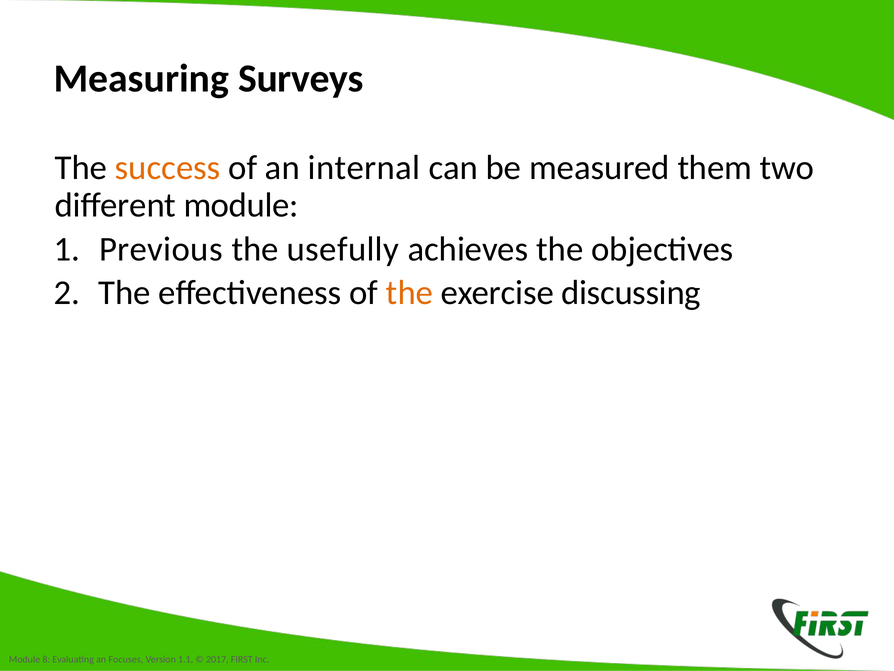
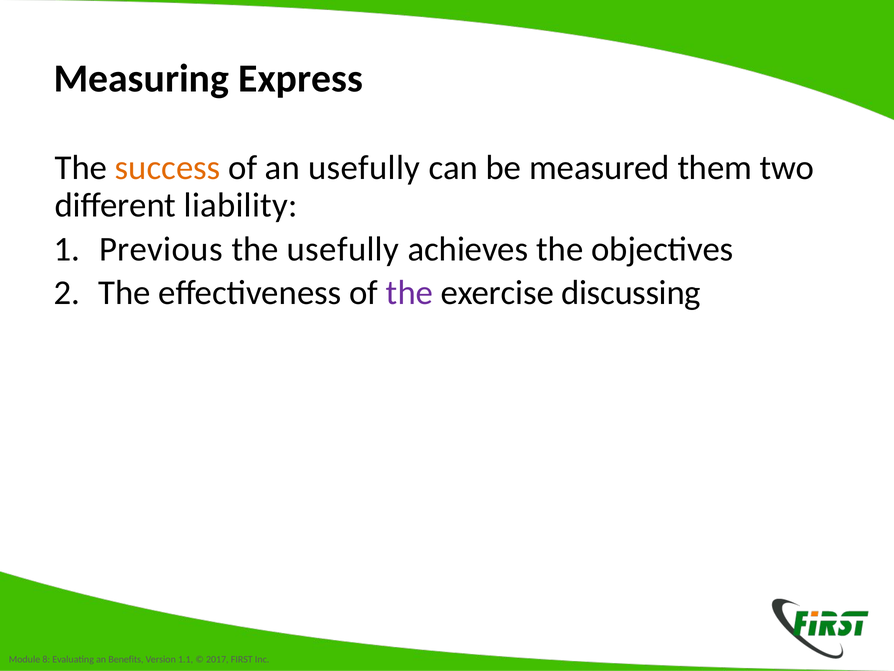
Surveys: Surveys -> Express (301, 78)
an internal: internal -> usefully (364, 168)
different module: module -> liability (241, 205)
the colour: orange -> purple (410, 293)
Focuses: Focuses -> Benefits (126, 659)
